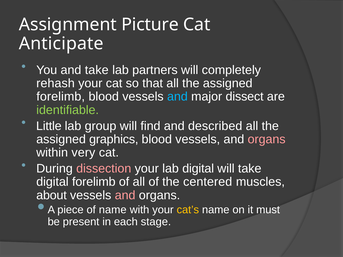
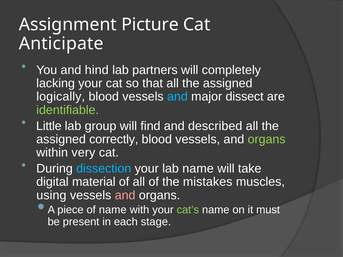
and take: take -> hind (97, 70)
rehash: rehash -> lacking (56, 83)
forelimb: forelimb -> logically (61, 97)
graphics: graphics -> correctly (114, 139)
organs colour: pink -> light green (267, 139)
dissection colour: pink -> light blue (104, 169)
lab digital: digital -> name (198, 169)
digital forelimb: forelimb -> material (94, 182)
centered: centered -> mistakes (208, 182)
about: about -> using (51, 195)
cat’s colour: yellow -> light green (188, 210)
